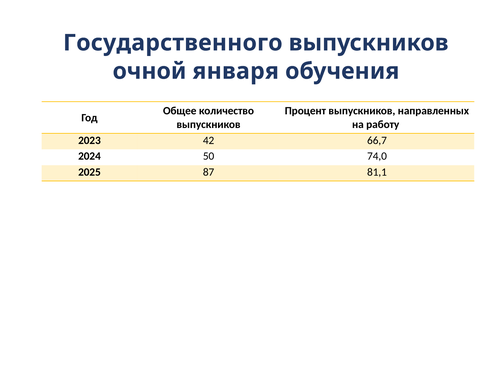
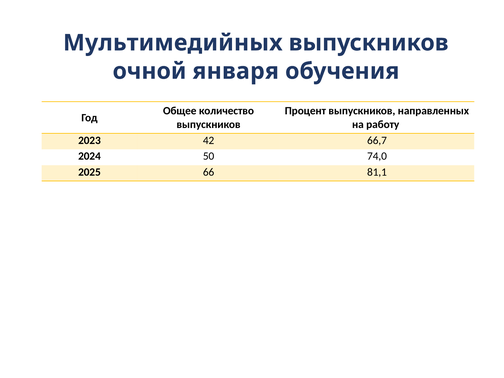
Государственного: Государственного -> Мультимедийных (173, 43)
87: 87 -> 66 (209, 172)
